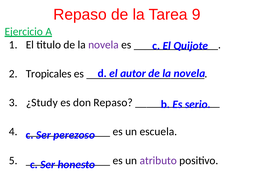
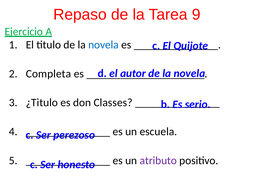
novela colour: purple -> blue (103, 45)
Tropicales: Tropicales -> Completa (49, 73)
¿Study: ¿Study -> ¿Titulo (42, 102)
don Repaso: Repaso -> Classes (113, 102)
